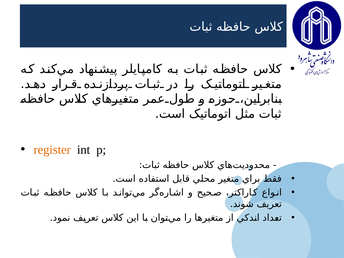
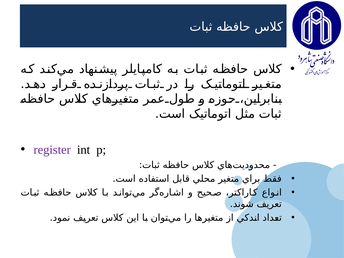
register colour: orange -> purple (52, 150)
